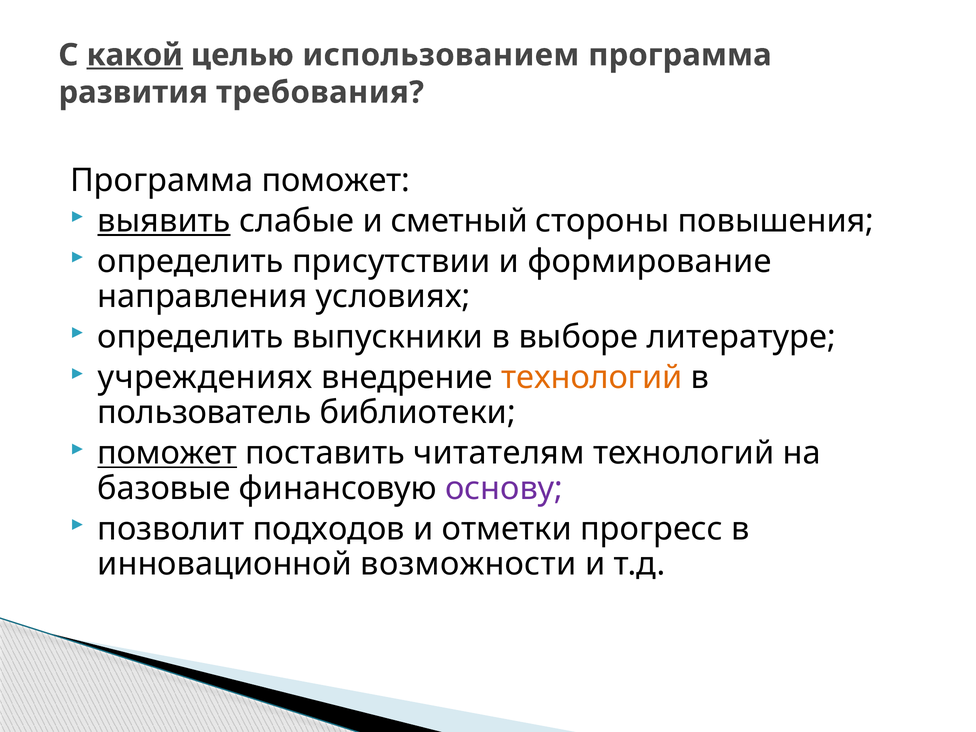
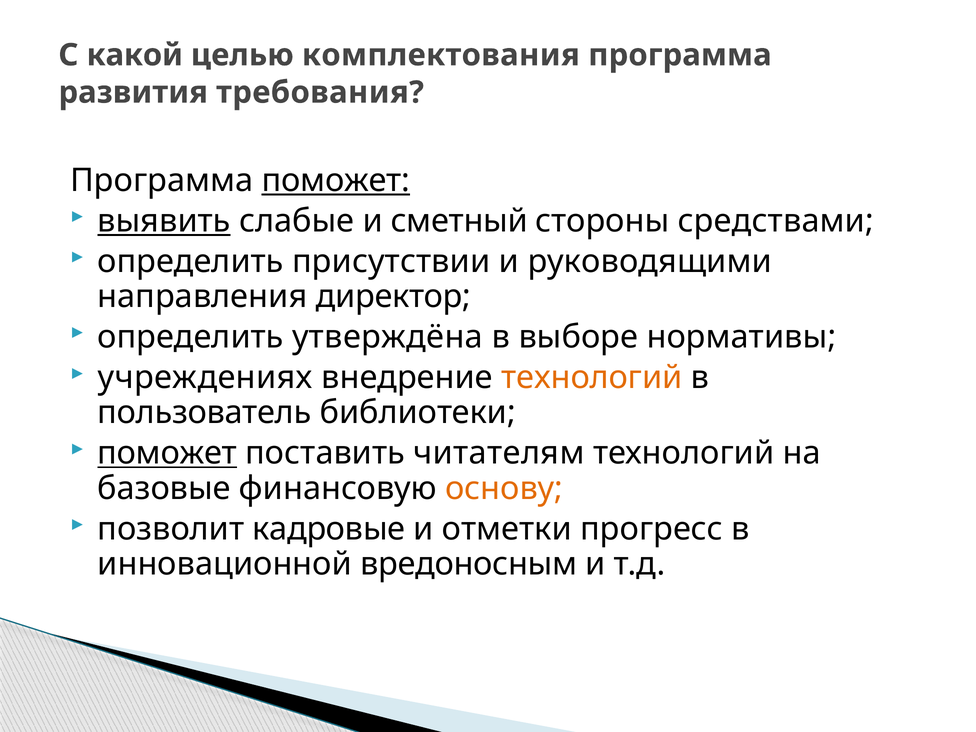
какой underline: present -> none (135, 55)
использованием: использованием -> комплектования (441, 55)
поможет underline: none -> present (336, 180)
повышения: повышения -> средствами (776, 221)
формирование: формирование -> руководящими (650, 261)
условиях: условиях -> директор (393, 297)
выпускники: выпускники -> утверждёна (388, 337)
литературе: литературе -> нормативы (741, 337)
основу colour: purple -> orange (504, 488)
подходов: подходов -> кадровые (329, 529)
возможности: возможности -> вредоносным (469, 564)
